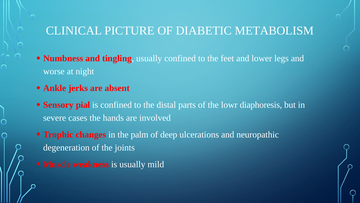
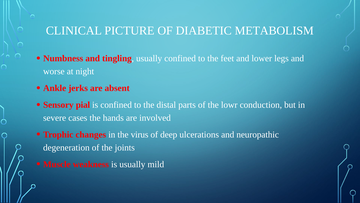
diaphoresis: diaphoresis -> conduction (261, 105)
palm: palm -> virus (140, 134)
